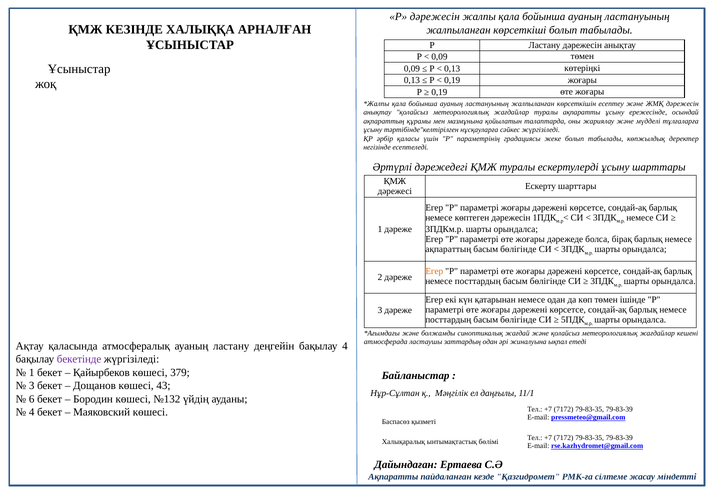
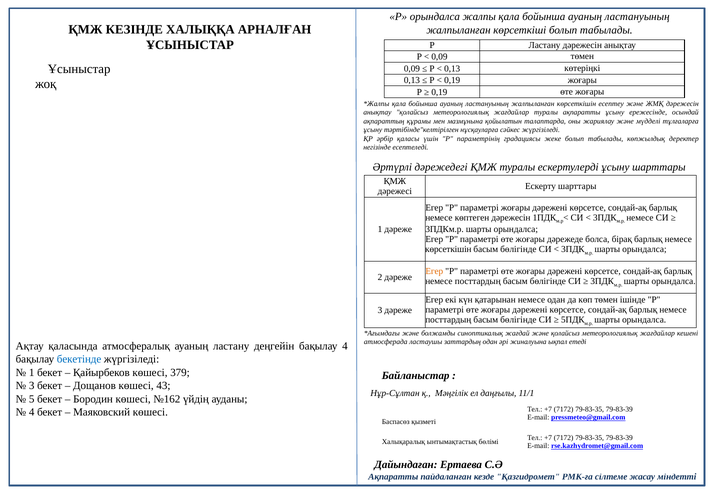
Р дәрежесін: дәрежесін -> орындалса (435, 17)
ақпараттың: ақпараттың -> көрсеткішін (448, 249)
бекетінде colour: purple -> blue (79, 360)
6: 6 -> 5 (32, 399)
№132: №132 -> №162 (167, 399)
